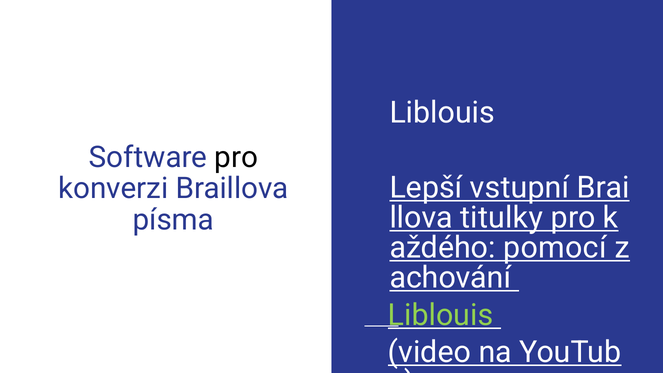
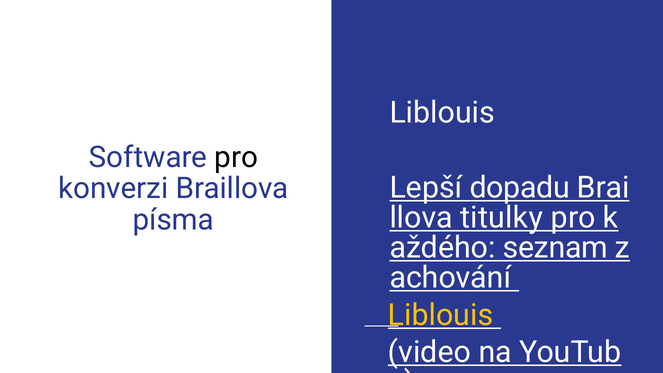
vstupní: vstupní -> dopadu (520, 188)
pomocí: pomocí -> seznam (555, 248)
Liblouis colour: light green -> yellow (441, 315)
